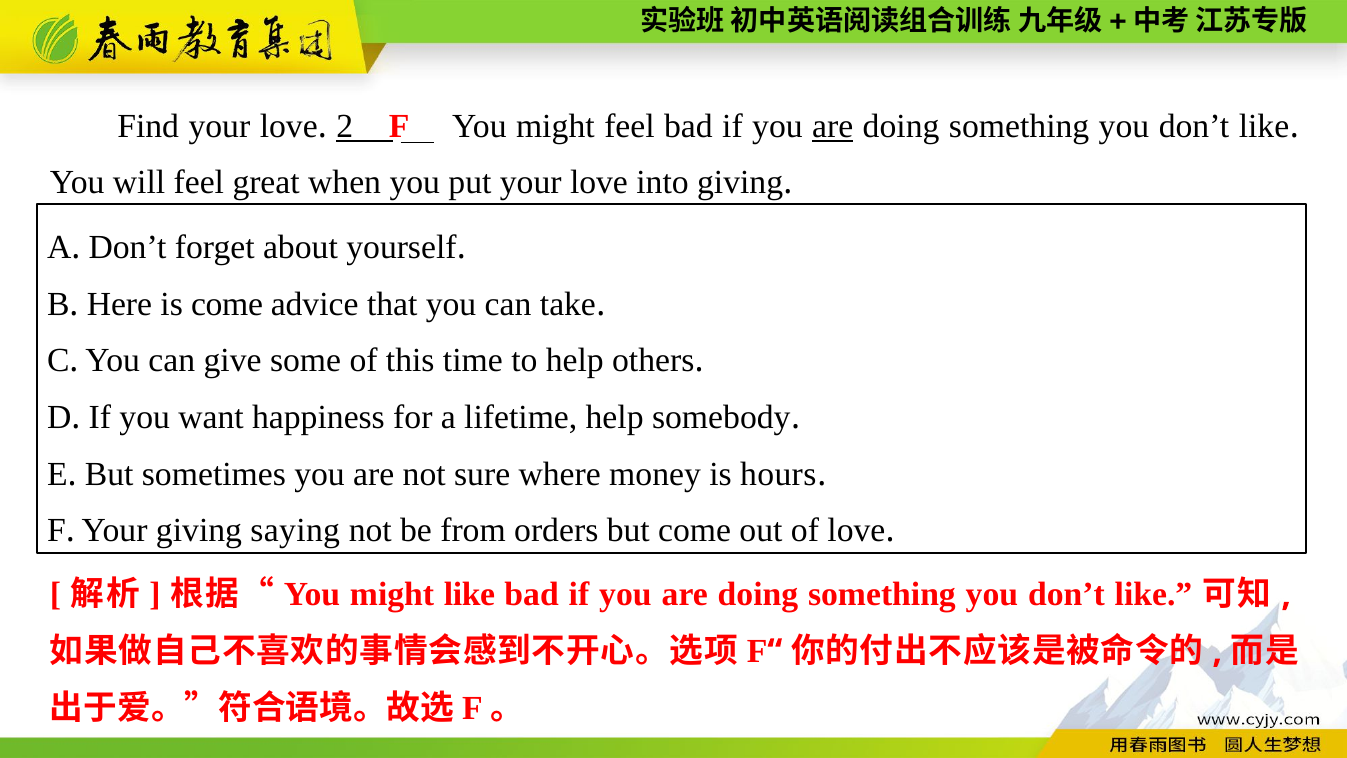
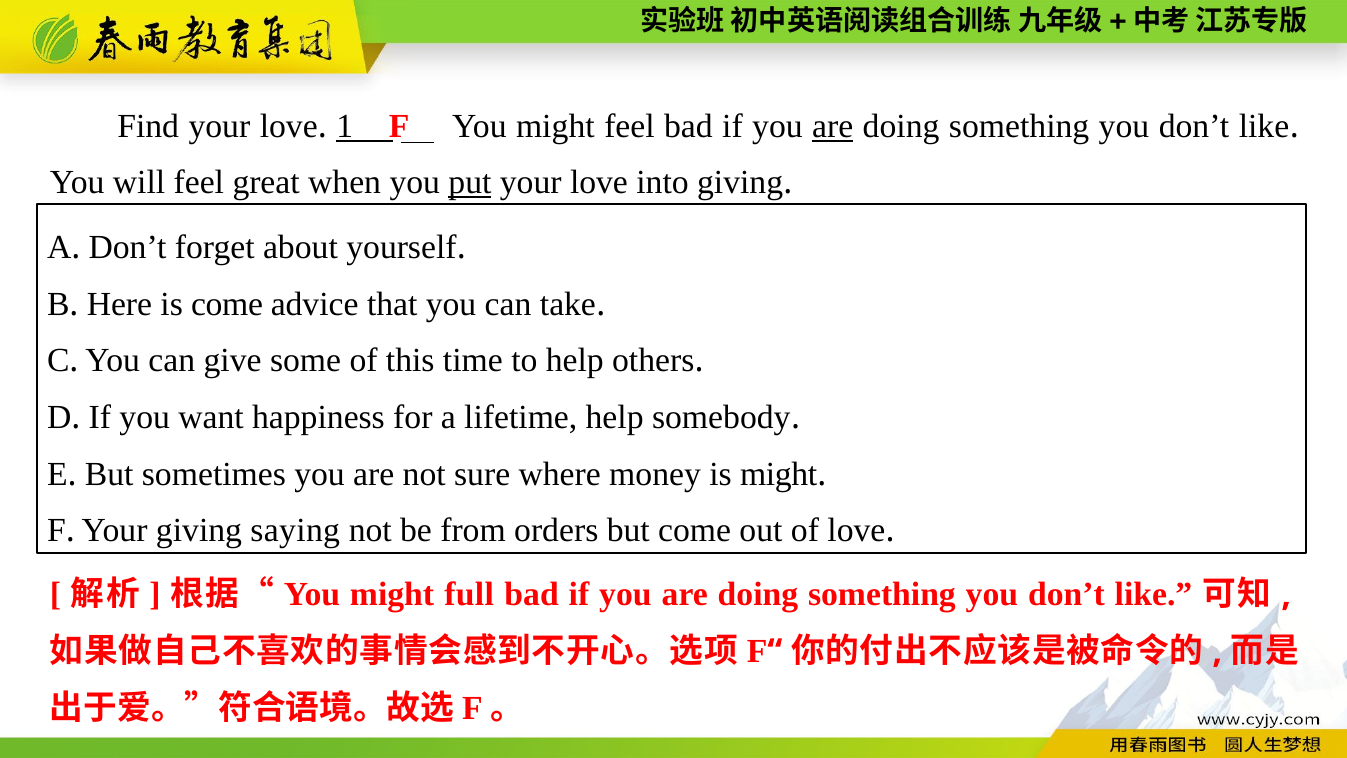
2: 2 -> 1 (345, 126)
put underline: none -> present (470, 183)
is hours: hours -> might (779, 474)
might like: like -> full (469, 595)
